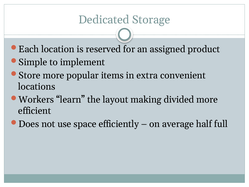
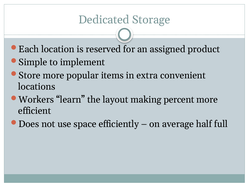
divided: divided -> percent (179, 100)
